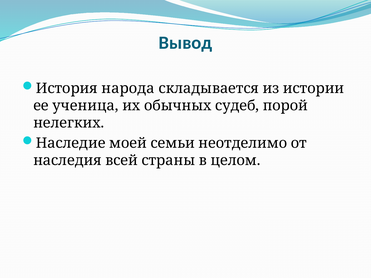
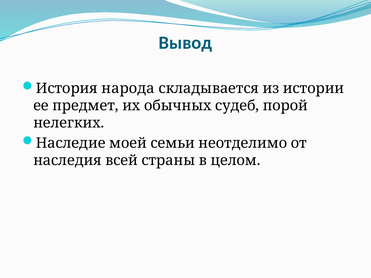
ученица: ученица -> предмет (85, 106)
